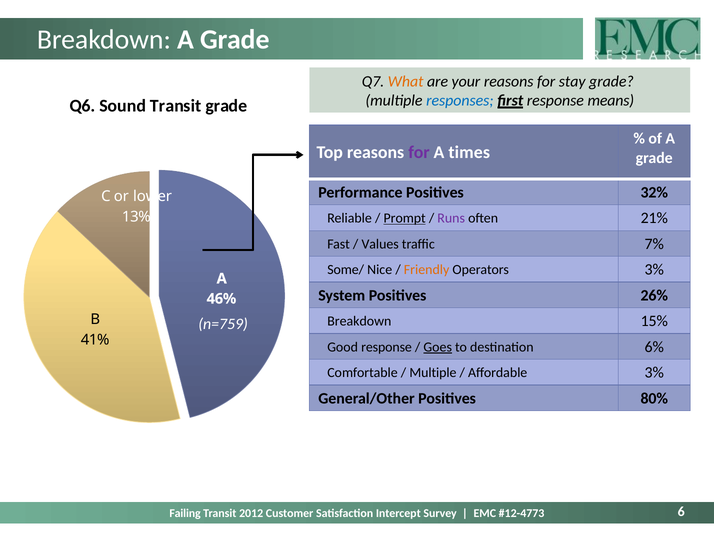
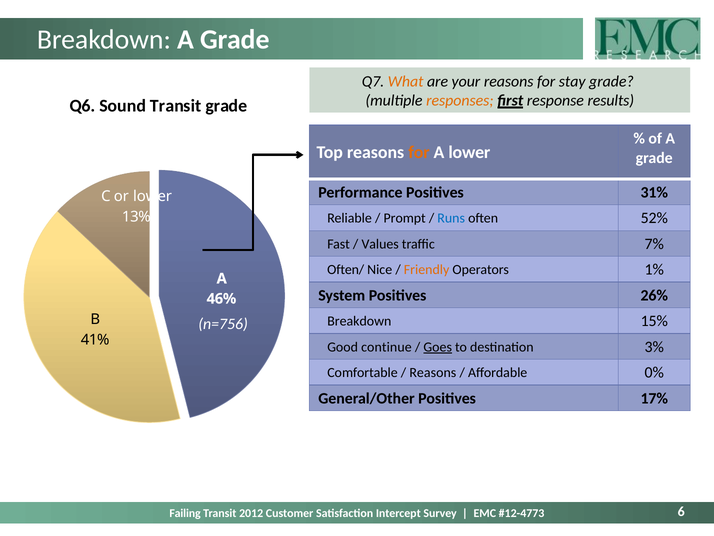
responses colour: blue -> orange (460, 101)
means: means -> results (611, 101)
for colour: purple -> orange (419, 152)
A times: times -> lower (469, 152)
32%: 32% -> 31% (654, 192)
Prompt underline: present -> none (405, 218)
Runs colour: purple -> blue (451, 218)
21%: 21% -> 52% (654, 218)
Some/: Some/ -> Often/ (346, 269)
Operators 3%: 3% -> 1% (654, 269)
n=759: n=759 -> n=756 (223, 324)
Good response: response -> continue (386, 347)
6%: 6% -> 3% (654, 347)
Multiple: Multiple -> Reasons (433, 372)
Affordable 3%: 3% -> 0% (654, 372)
80%: 80% -> 17% (654, 398)
